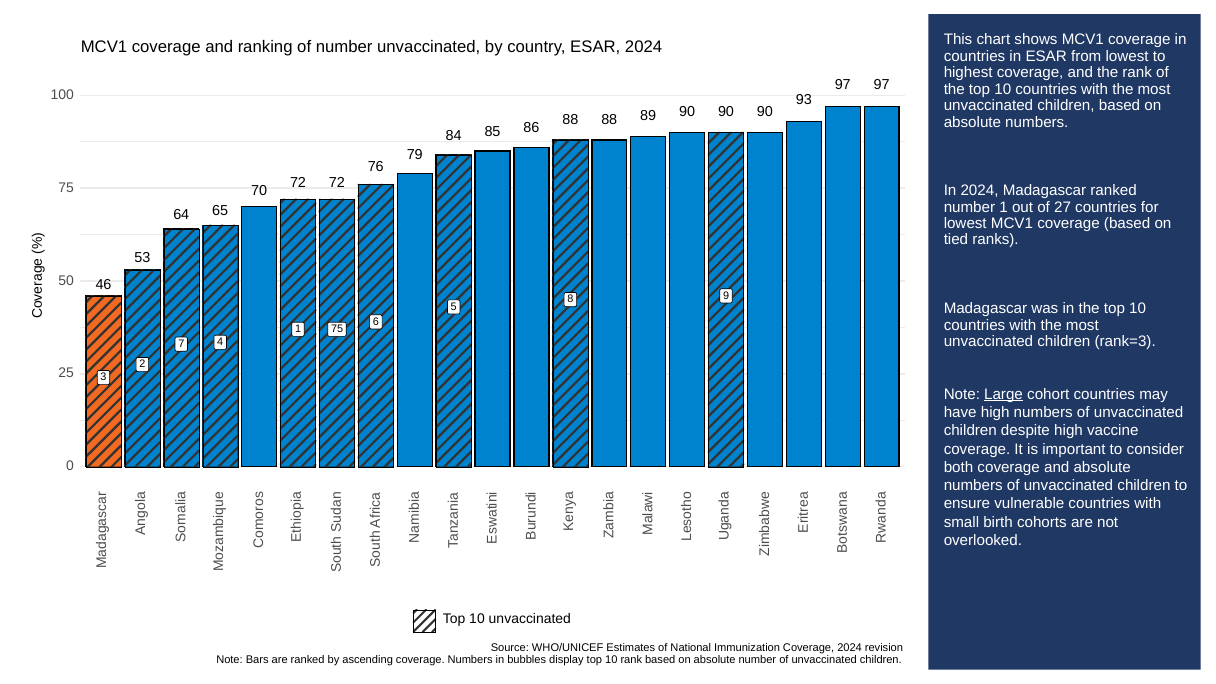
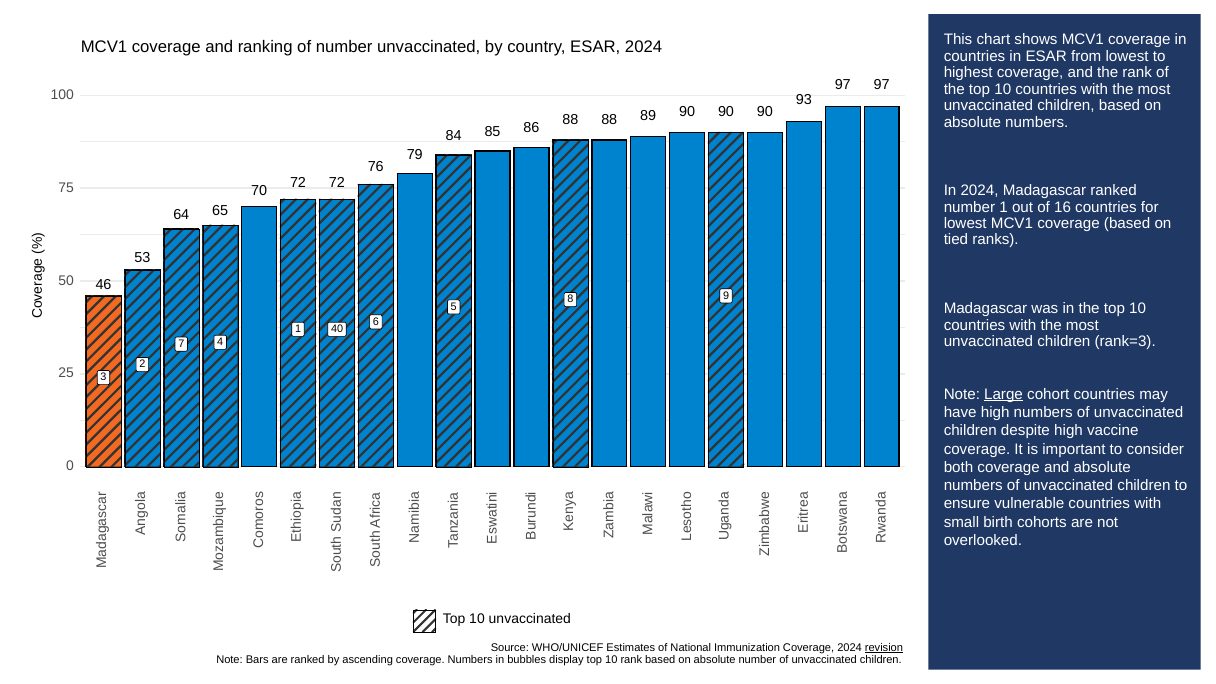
27: 27 -> 16 (1063, 207)
1 75: 75 -> 40 (337, 329)
revision underline: none -> present (884, 648)
